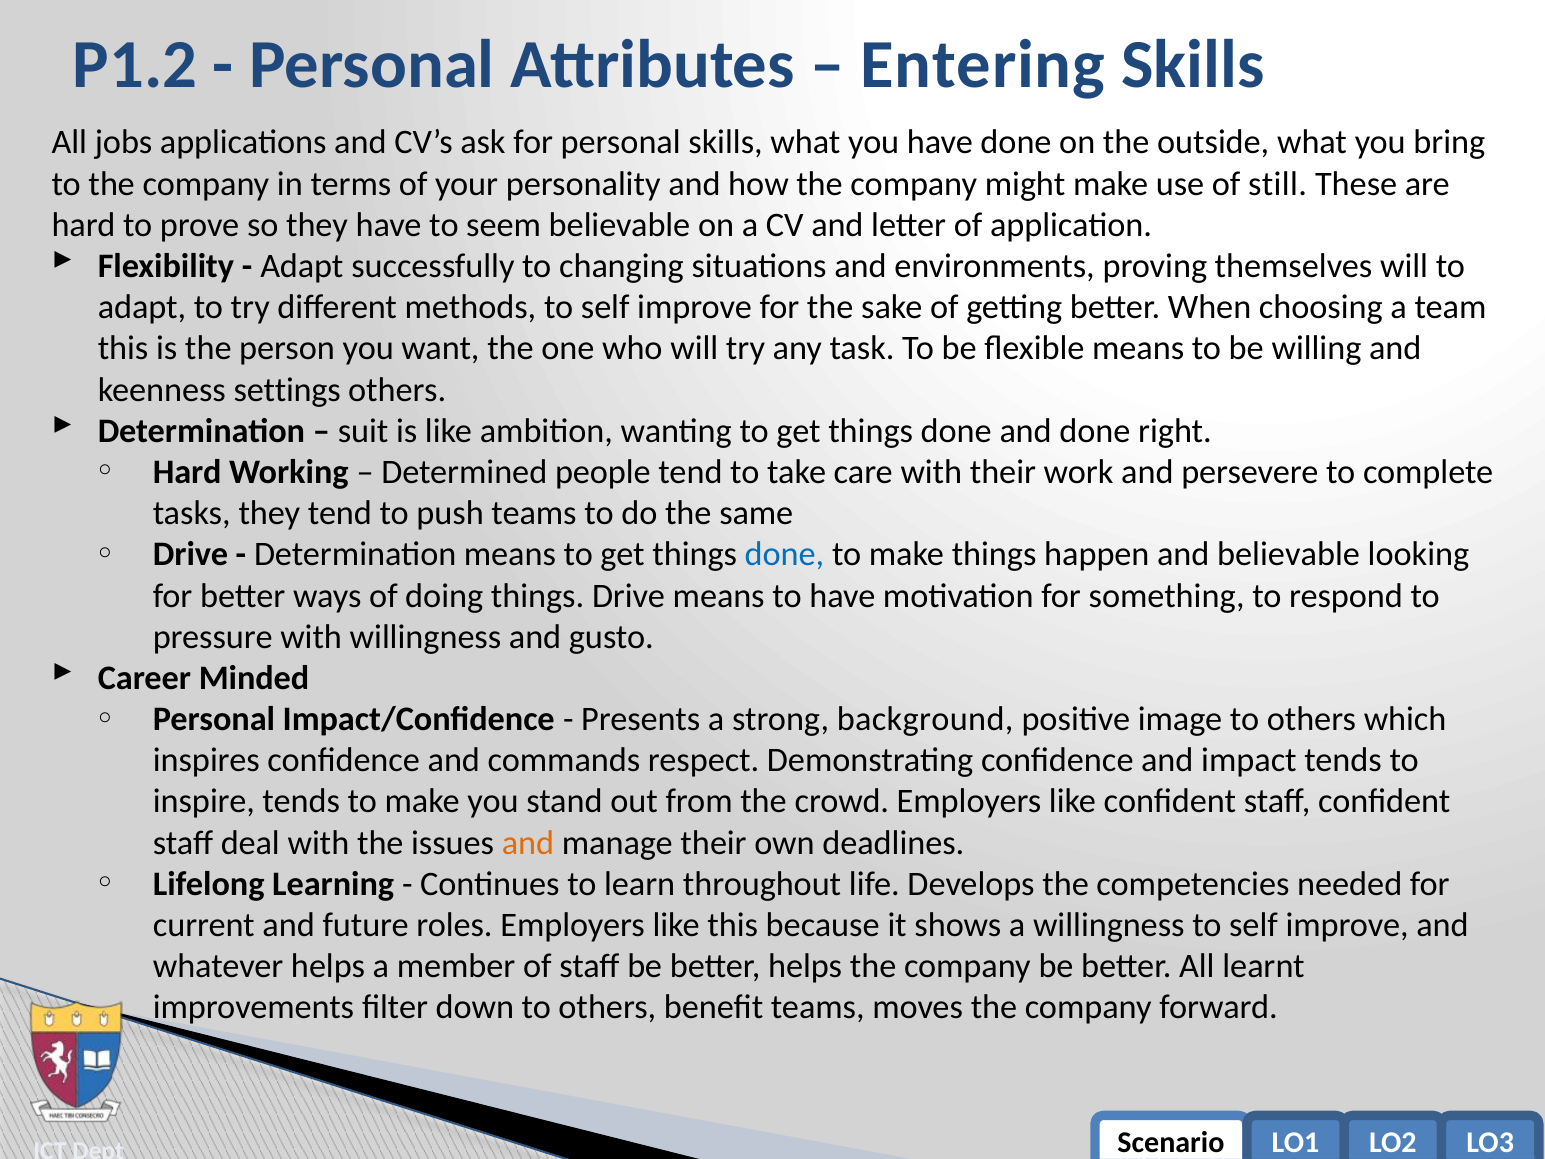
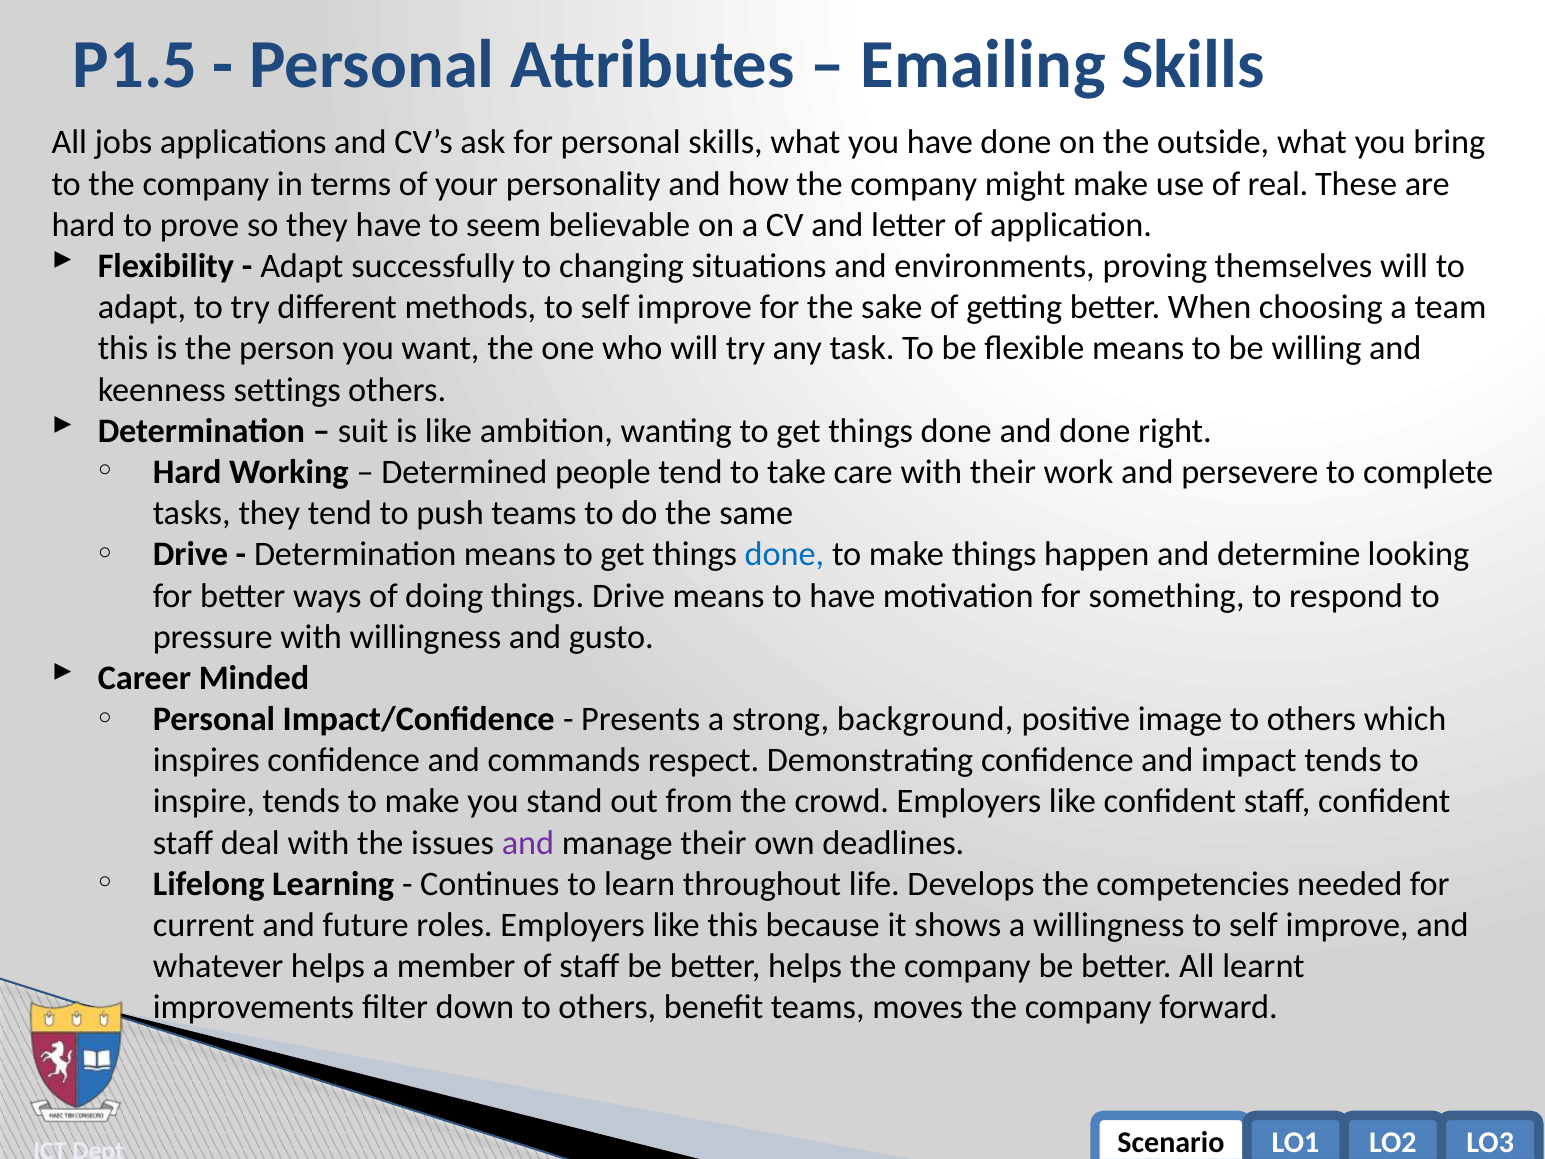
P1.2: P1.2 -> P1.5 (135, 65)
Entering: Entering -> Emailing (983, 65)
still: still -> real (1278, 184)
and believable: believable -> determine (1289, 554)
and colour: orange -> purple (528, 843)
